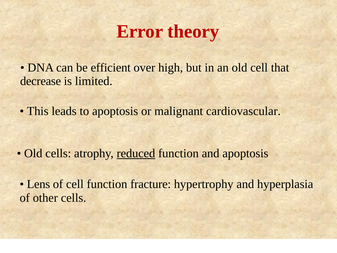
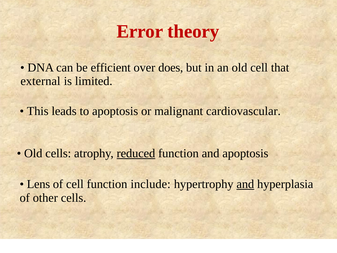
high: high -> does (171, 67)
decrease: decrease -> external (40, 81)
fracture: fracture -> include (151, 184)
and underline: none -> present (245, 184)
